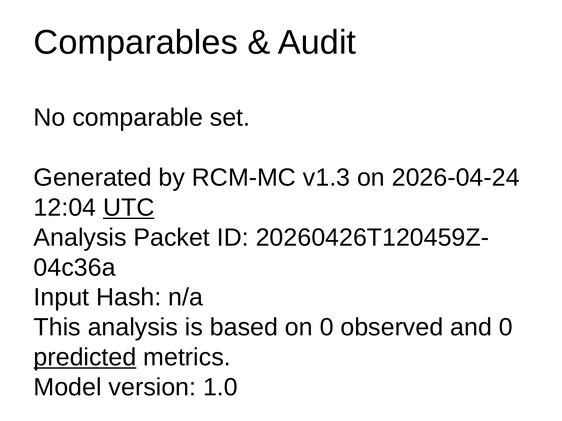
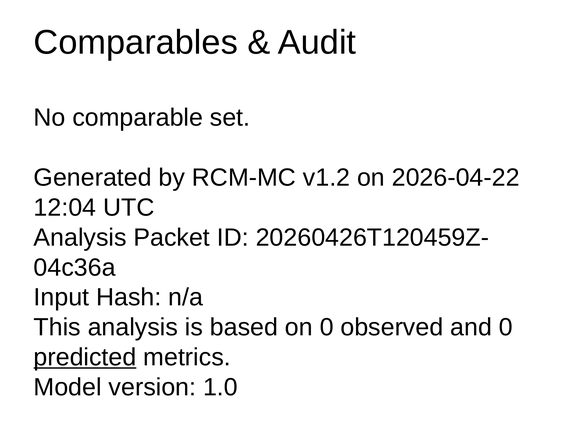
v1.3: v1.3 -> v1.2 (327, 178)
2026-04-24: 2026-04-24 -> 2026-04-22 (456, 178)
UTC underline: present -> none (129, 208)
